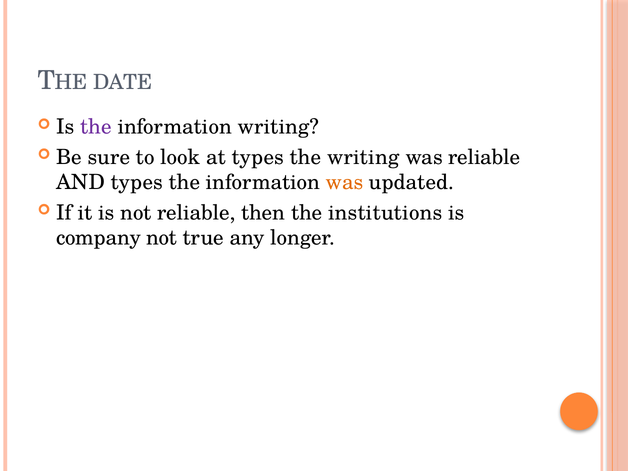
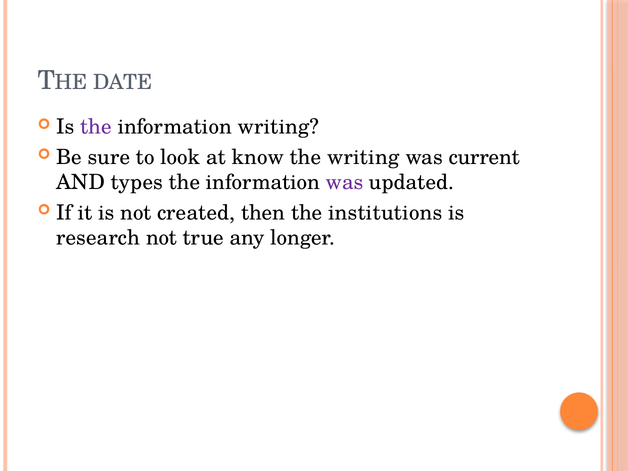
at types: types -> know (258, 157)
was reliable: reliable -> current (484, 157)
was colour: orange -> purple (345, 183)
not reliable: reliable -> created (196, 213)
company: company -> research (98, 238)
